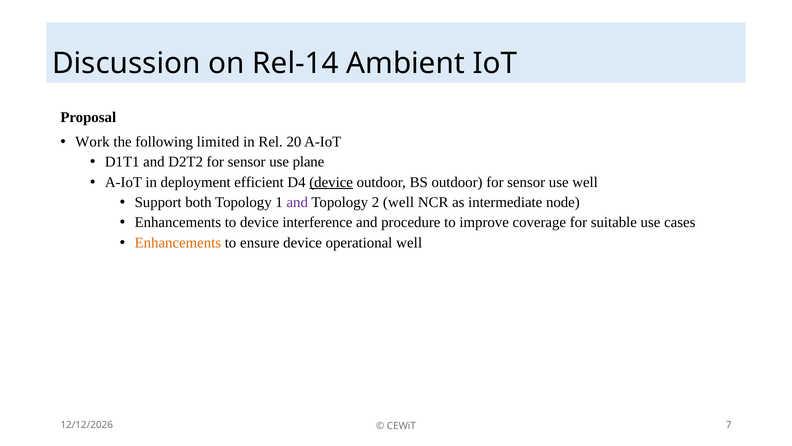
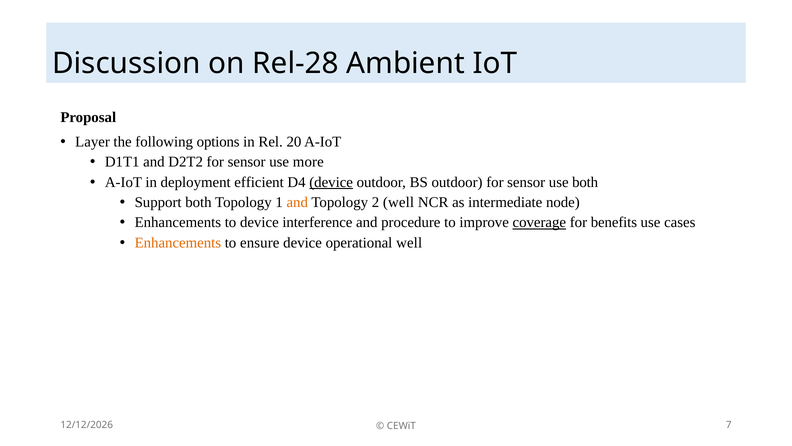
Rel-14: Rel-14 -> Rel-28 (296, 64)
Work: Work -> Layer (93, 142)
limited: limited -> options (218, 142)
plane: plane -> more (308, 162)
use well: well -> both (585, 182)
and colour: purple -> orange (297, 202)
coverage underline: none -> present (539, 222)
suitable: suitable -> benefits (614, 222)
